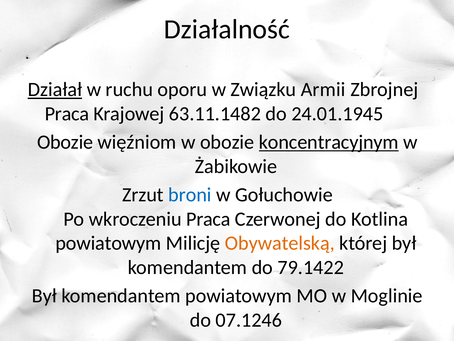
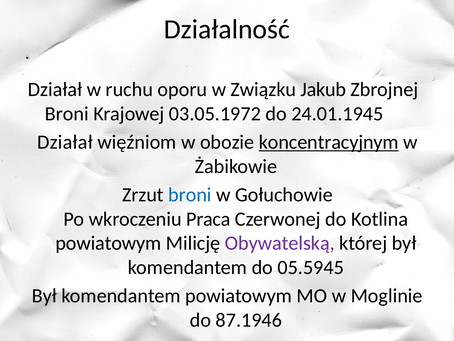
Działał underline: present -> none (55, 90)
Armii: Armii -> Jakub (323, 90)
Praca: Praca -> Broni (67, 114)
63.11.1482: 63.11.1482 -> 03.05.1972 (215, 114)
Obozie: Obozie -> Działał (65, 142)
Obywatelską colour: orange -> purple (280, 243)
79.1422: 79.1422 -> 05.5945 (311, 267)
07.1246: 07.1246 -> 87.1946 (249, 320)
